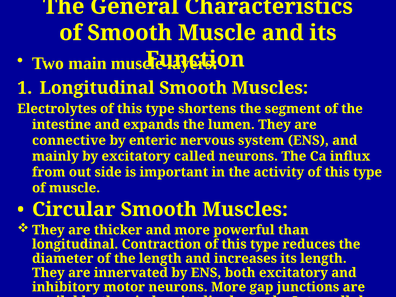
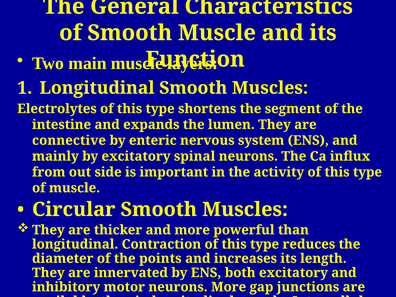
called: called -> spinal (195, 156)
the length: length -> points (160, 258)
